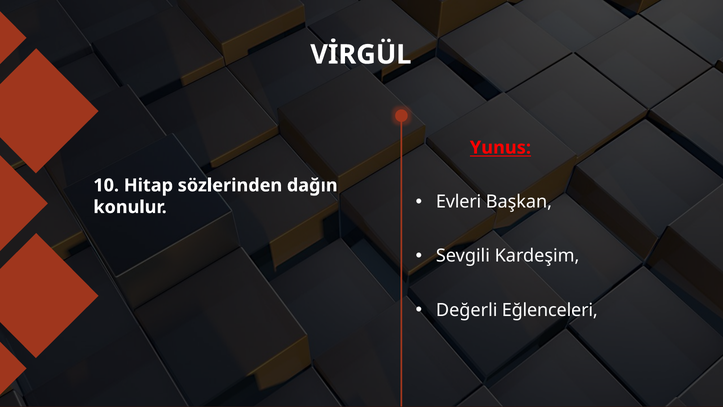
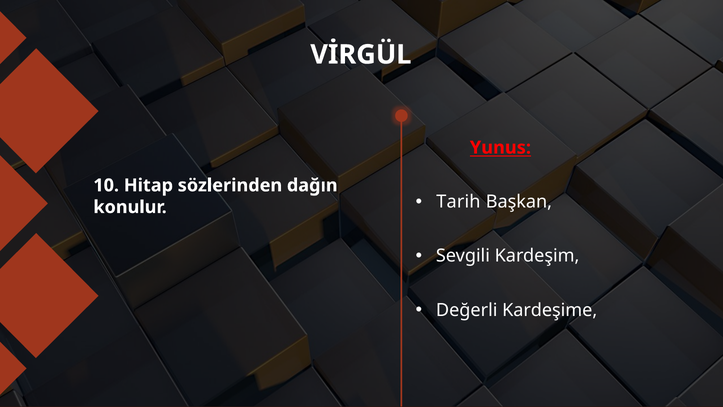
Evleri: Evleri -> Tarih (458, 202)
Eğlenceleri: Eğlenceleri -> Kardeşime (550, 310)
